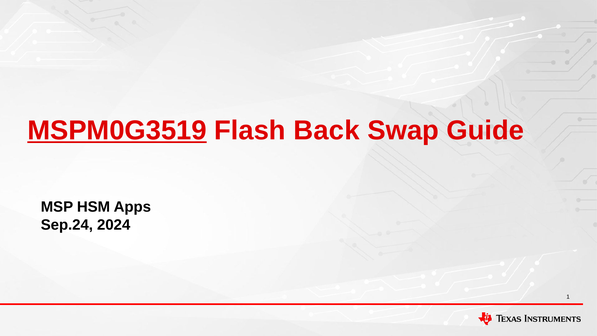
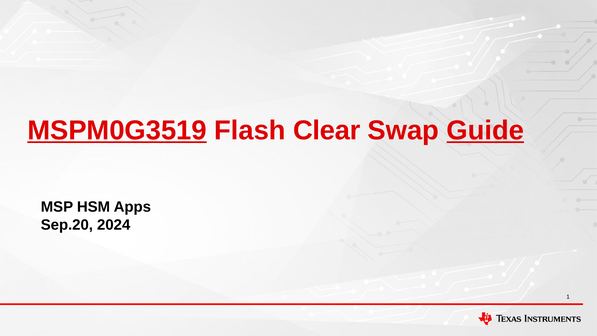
Back: Back -> Clear (327, 130)
Guide underline: none -> present (485, 130)
Sep.24: Sep.24 -> Sep.20 (67, 225)
